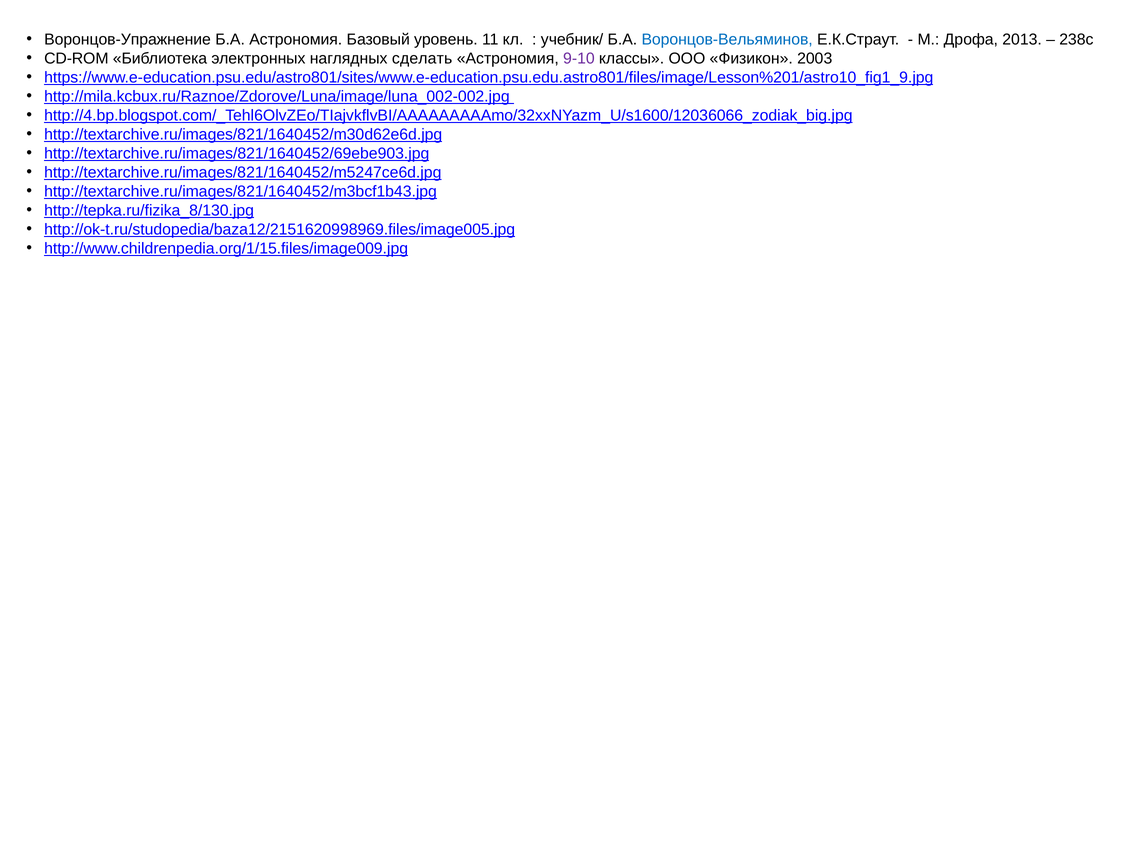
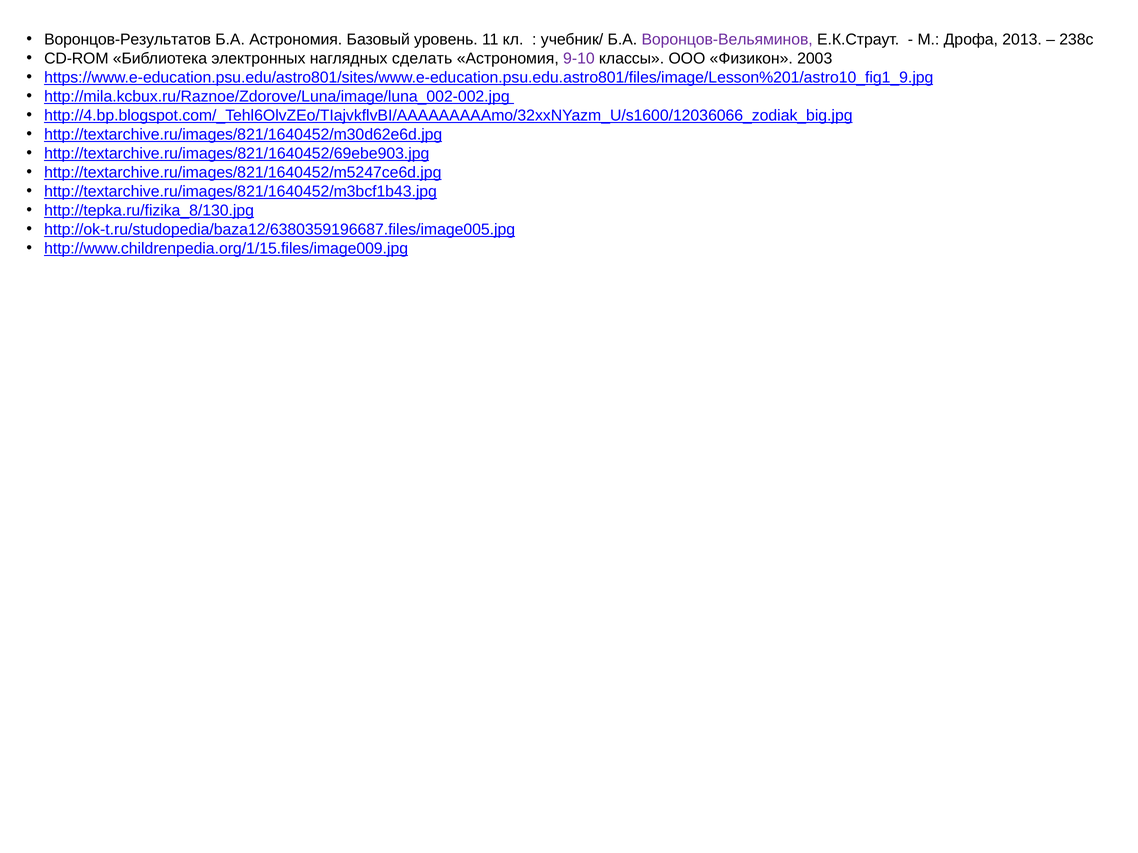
Воронцов-Упражнение: Воронцов-Упражнение -> Воронцов-Результатов (128, 40)
Воронцов-Вельяминов colour: blue -> purple (727, 40)
http://ok-t.ru/studopedia/baza12/2151620998969.files/image005.jpg: http://ok-t.ru/studopedia/baza12/2151620998969.files/image005.jpg -> http://ok-t.ru/studopedia/baza12/6380359196687.files/image005.jpg (280, 230)
